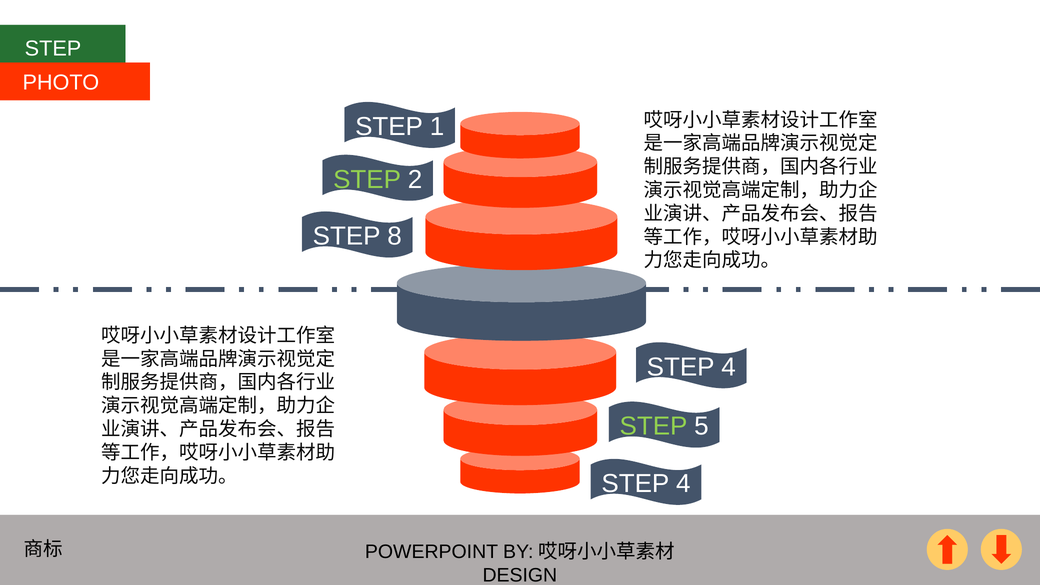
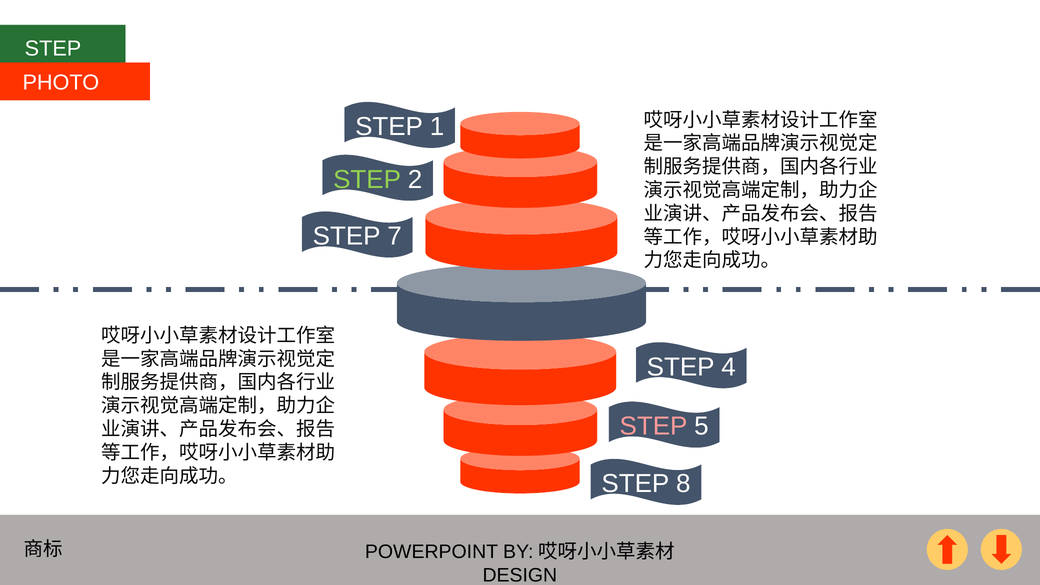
8: 8 -> 7 (395, 236)
STEP colour: light green -> pink (653, 426)
4: 4 -> 8 (683, 484)
